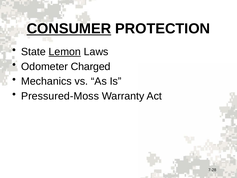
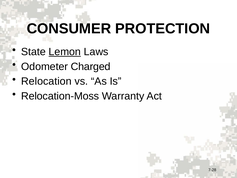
CONSUMER underline: present -> none (69, 29)
Mechanics: Mechanics -> Relocation (46, 81)
Pressured-Moss: Pressured-Moss -> Relocation-Moss (60, 96)
